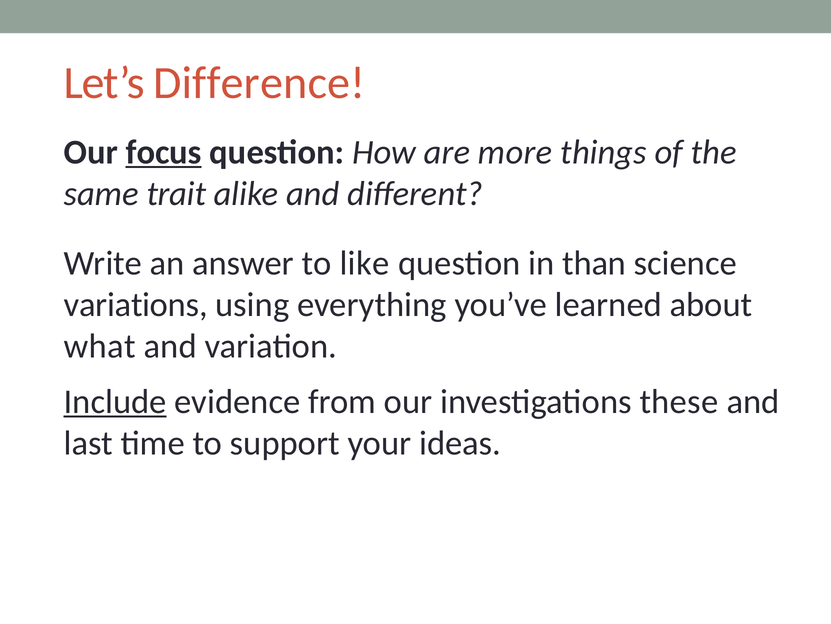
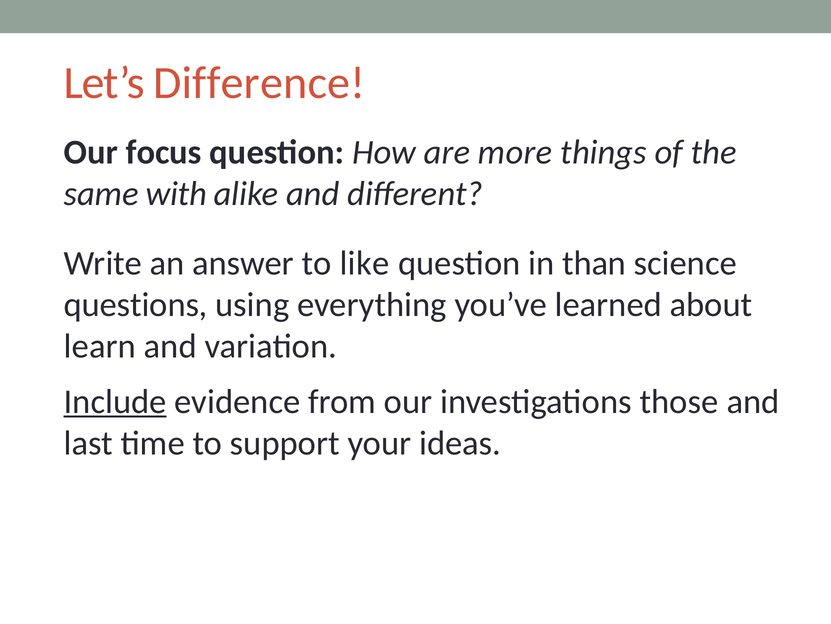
focus underline: present -> none (164, 152)
trait: trait -> with (176, 194)
variations: variations -> questions (136, 304)
what: what -> learn (100, 346)
these: these -> those (679, 401)
